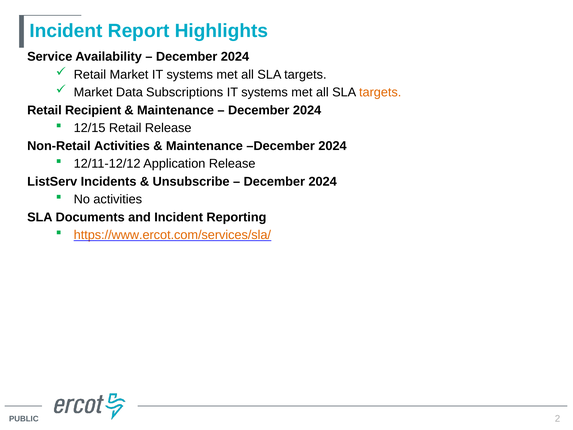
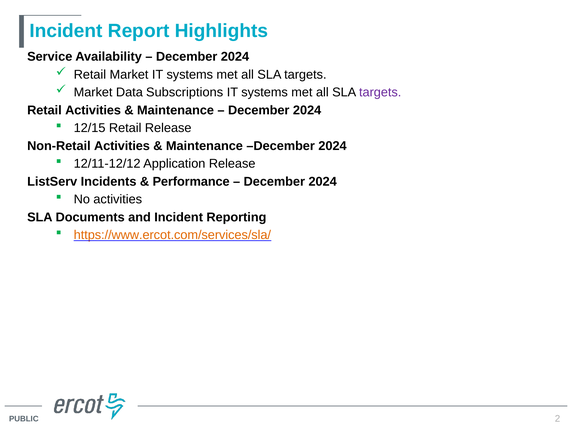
targets colour: orange -> purple (380, 92)
Retail Recipient: Recipient -> Activities (93, 110)
Unsubscribe: Unsubscribe -> Performance (191, 181)
